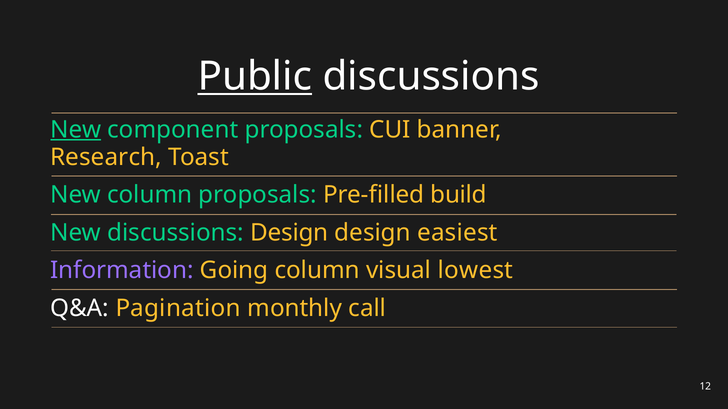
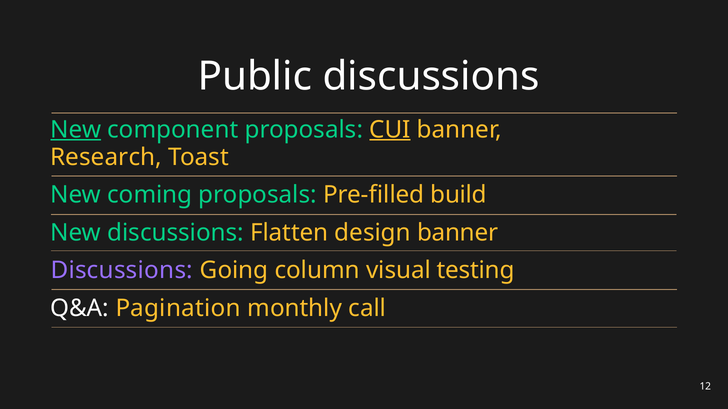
Public underline: present -> none (255, 77)
CUI underline: none -> present (390, 130)
New column: column -> coming (150, 195)
discussions Design: Design -> Flatten (289, 233)
design easiest: easiest -> banner (458, 233)
Information: Information -> Discussions (122, 271)
lowest: lowest -> testing (476, 271)
